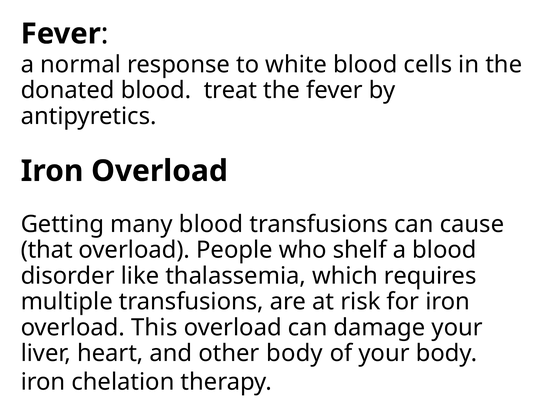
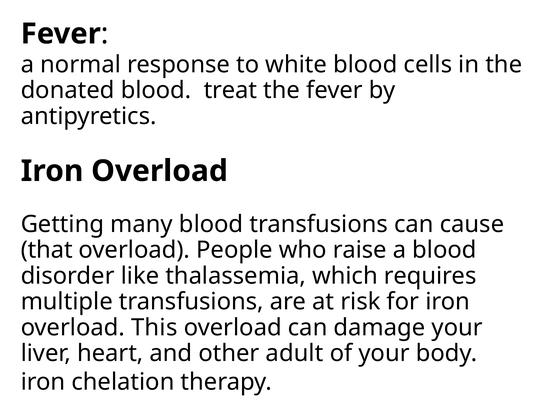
shelf: shelf -> raise (360, 250)
other body: body -> adult (295, 353)
